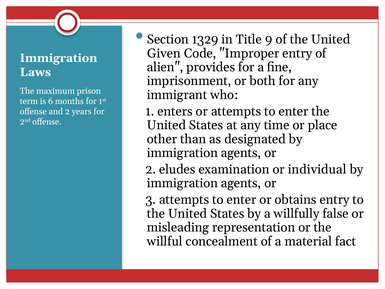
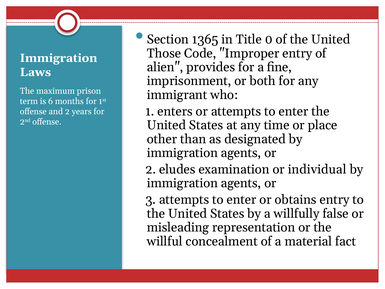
1329: 1329 -> 1365 (205, 39)
9: 9 -> 0 (269, 39)
Given: Given -> Those (164, 53)
